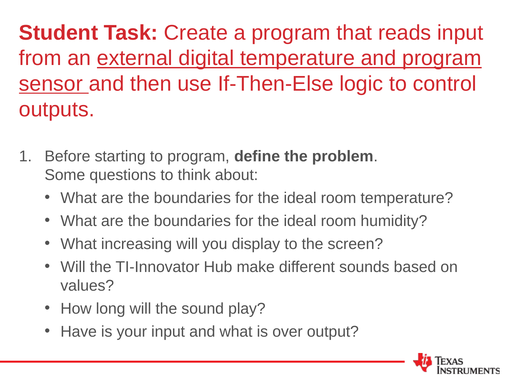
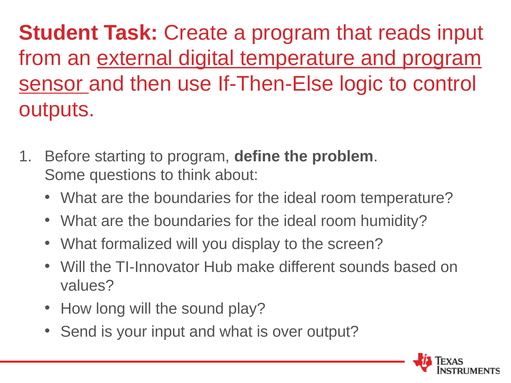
increasing: increasing -> formalized (137, 244)
Have: Have -> Send (79, 332)
